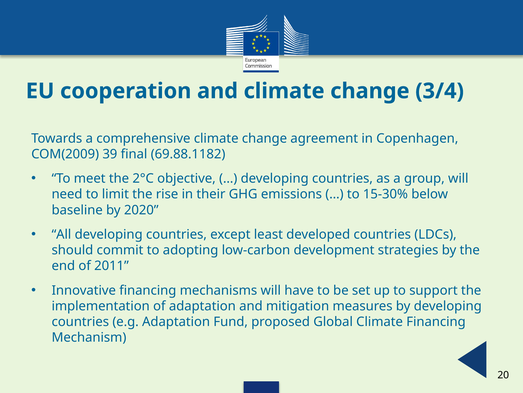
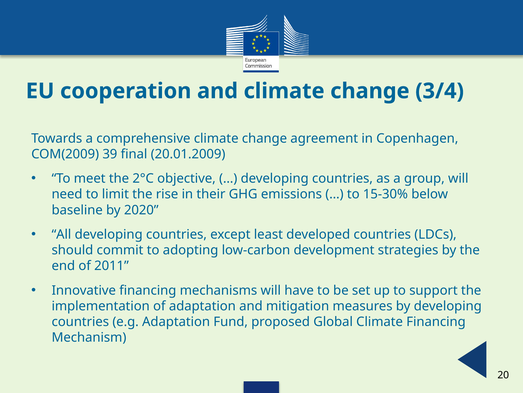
69.88.1182: 69.88.1182 -> 20.01.2009 (188, 154)
